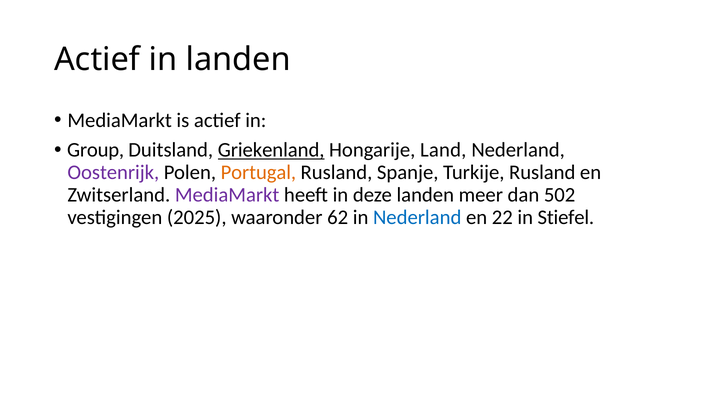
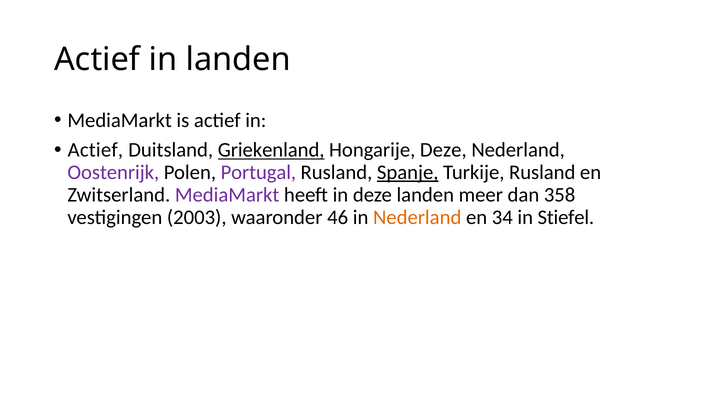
Group: Group -> Actief (95, 150)
Hongarije Land: Land -> Deze (443, 150)
Portugal colour: orange -> purple (258, 172)
Spanje underline: none -> present (408, 172)
502: 502 -> 358 (560, 195)
2025: 2025 -> 2003 (197, 217)
62: 62 -> 46 (338, 217)
Nederland colour: blue -> orange (417, 217)
22: 22 -> 34 (502, 217)
